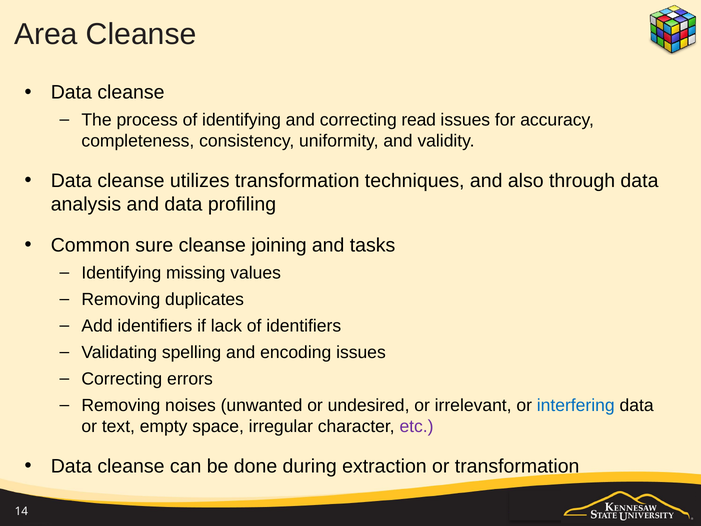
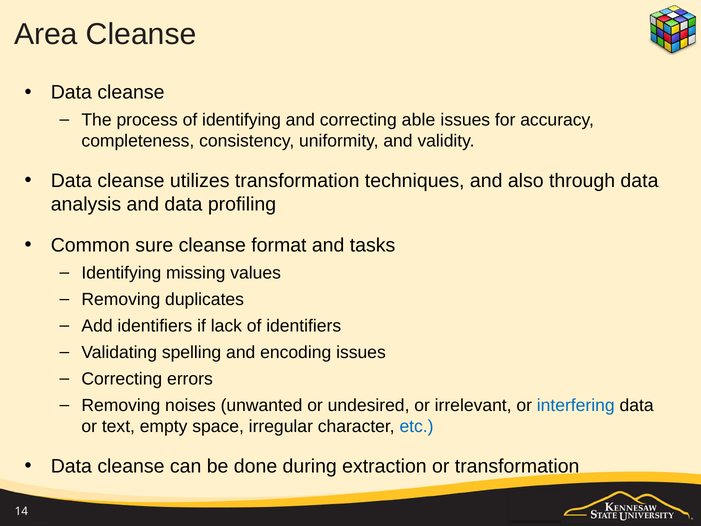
read: read -> able (419, 120)
joining: joining -> format (279, 245)
etc colour: purple -> blue (417, 426)
